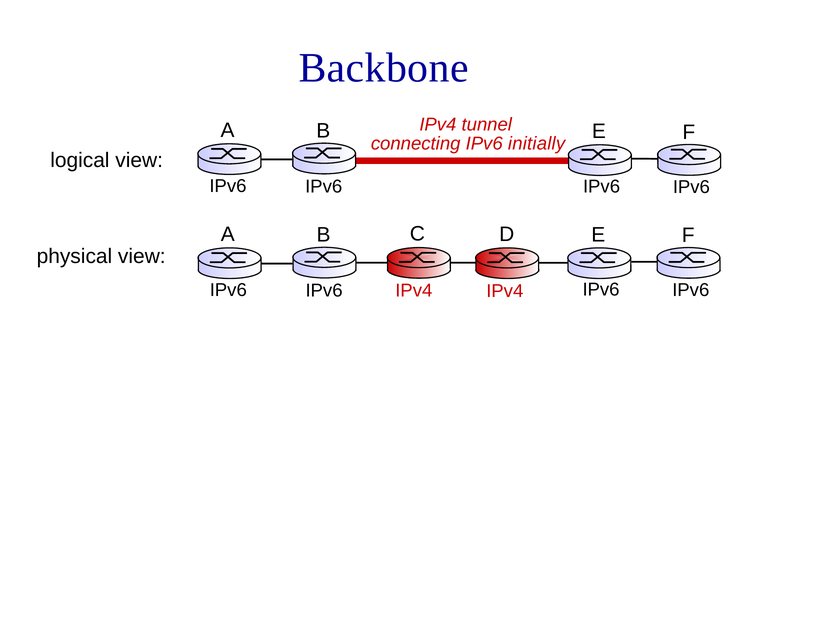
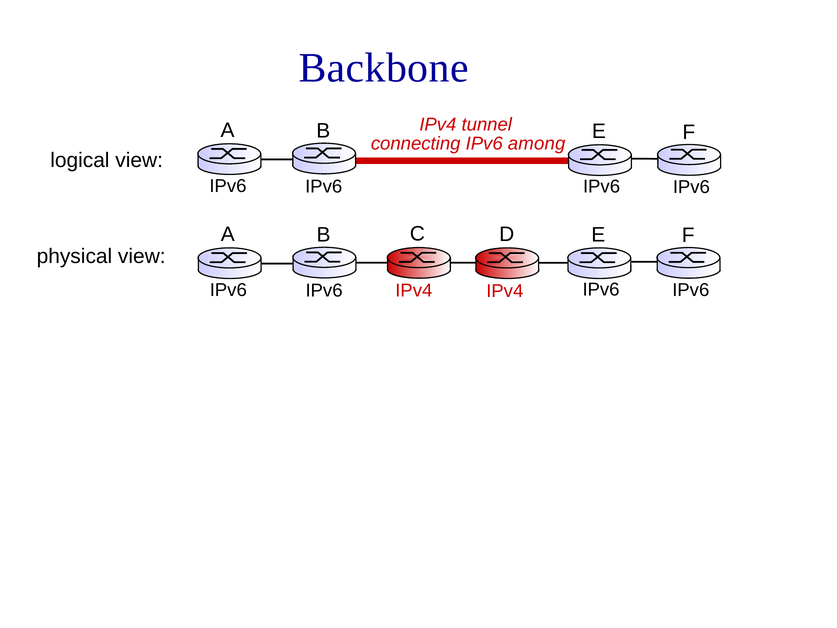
initially: initially -> among (537, 144)
